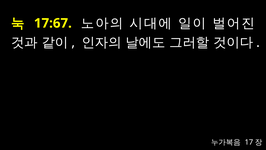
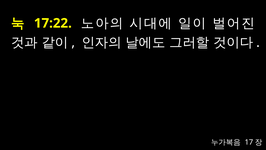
17:67: 17:67 -> 17:22 (53, 23)
